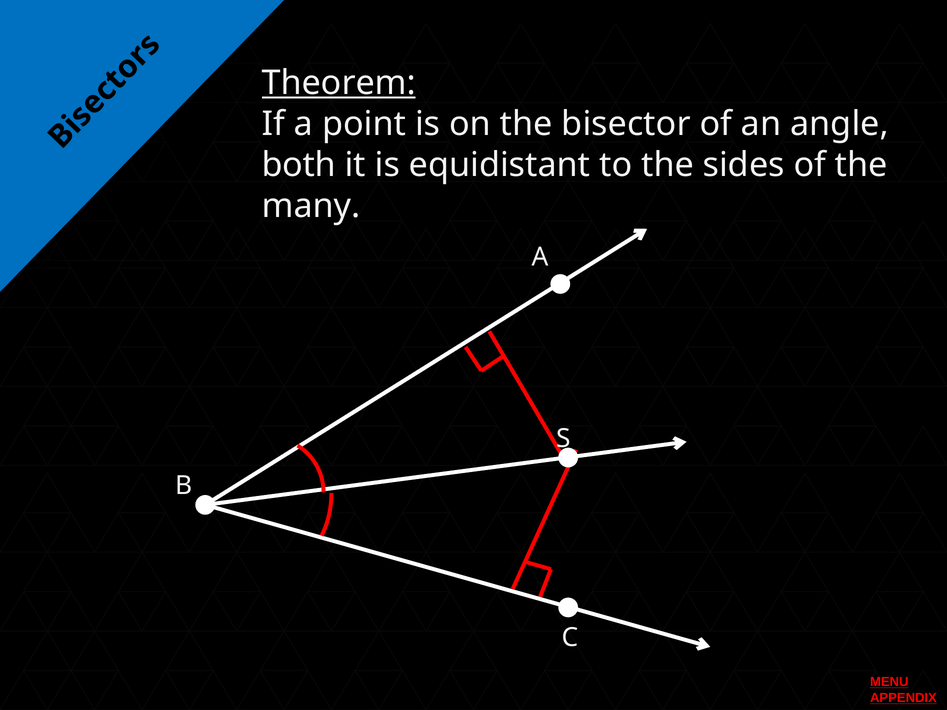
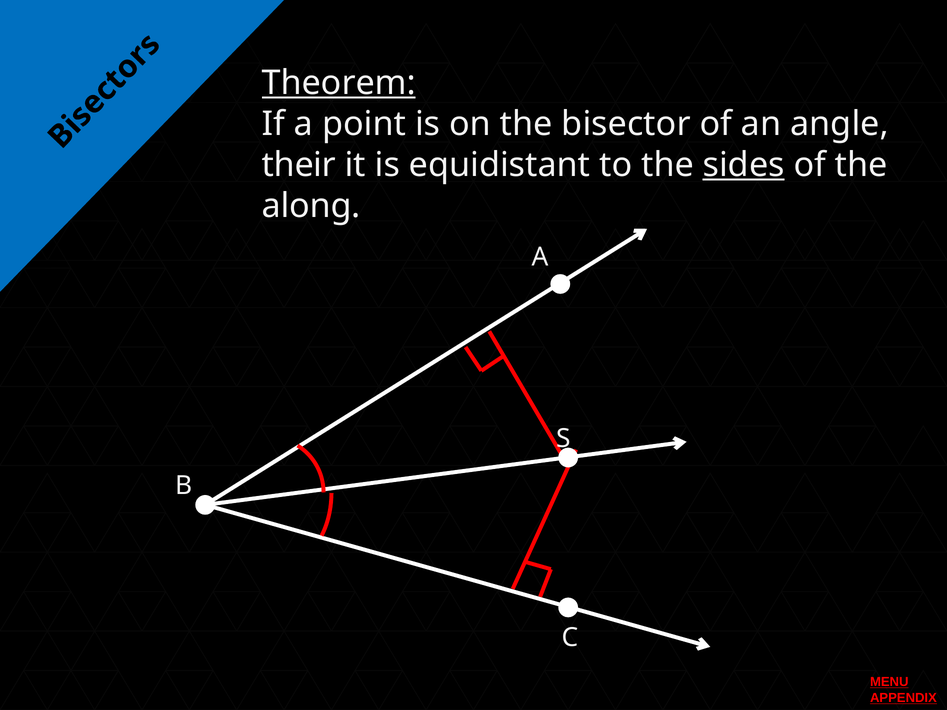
both: both -> their (299, 165)
sides underline: none -> present (744, 165)
many: many -> along (311, 206)
